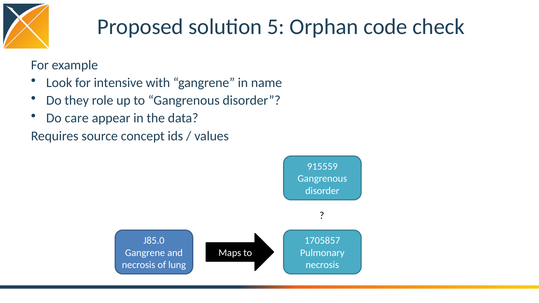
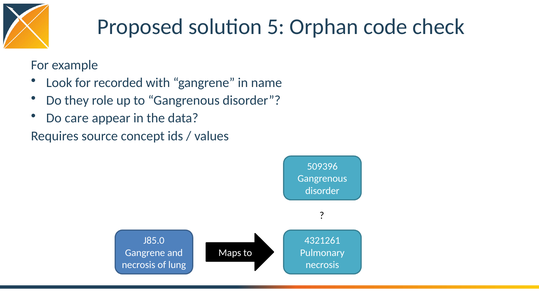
intensive: intensive -> recorded (118, 83)
915559: 915559 -> 509396 (322, 167)
1705857: 1705857 -> 4321261 (322, 241)
